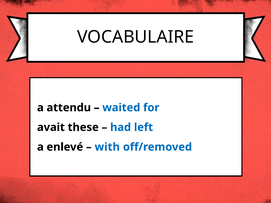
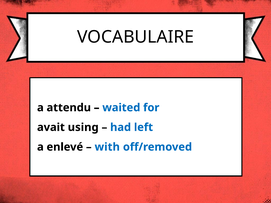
these: these -> using (83, 127)
